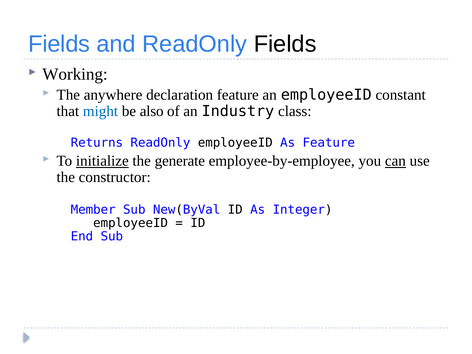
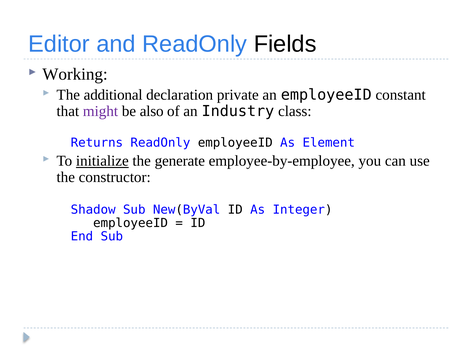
Fields: Fields -> Editor (59, 44)
anywhere: anywhere -> additional (113, 95)
declaration feature: feature -> private (238, 95)
might colour: blue -> purple (100, 111)
As Feature: Feature -> Element (329, 143)
can underline: present -> none (395, 161)
Member: Member -> Shadow (93, 210)
